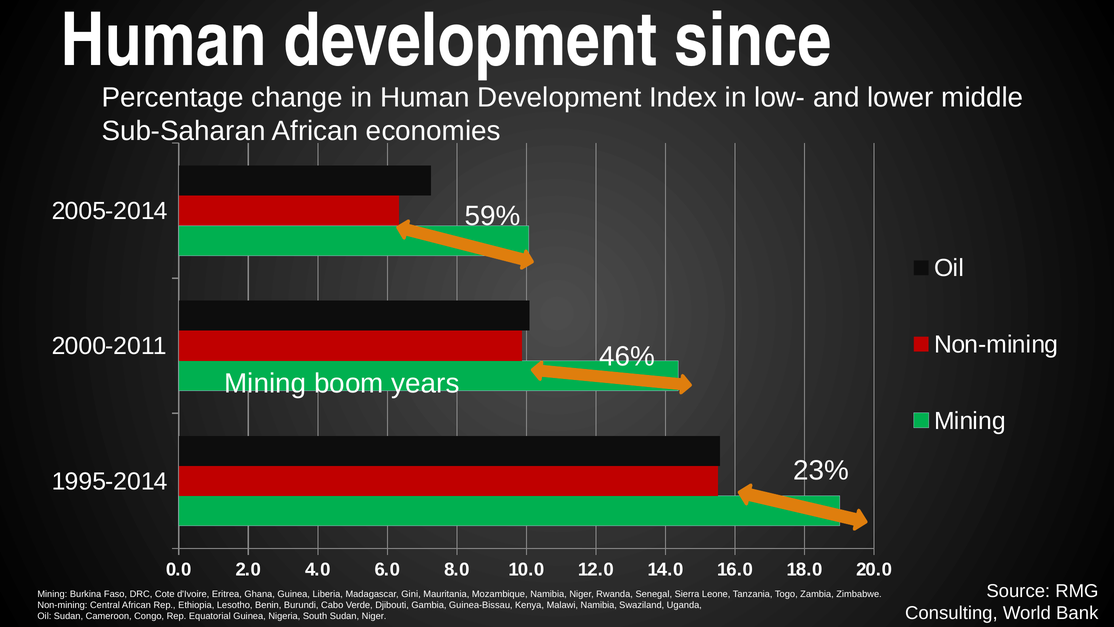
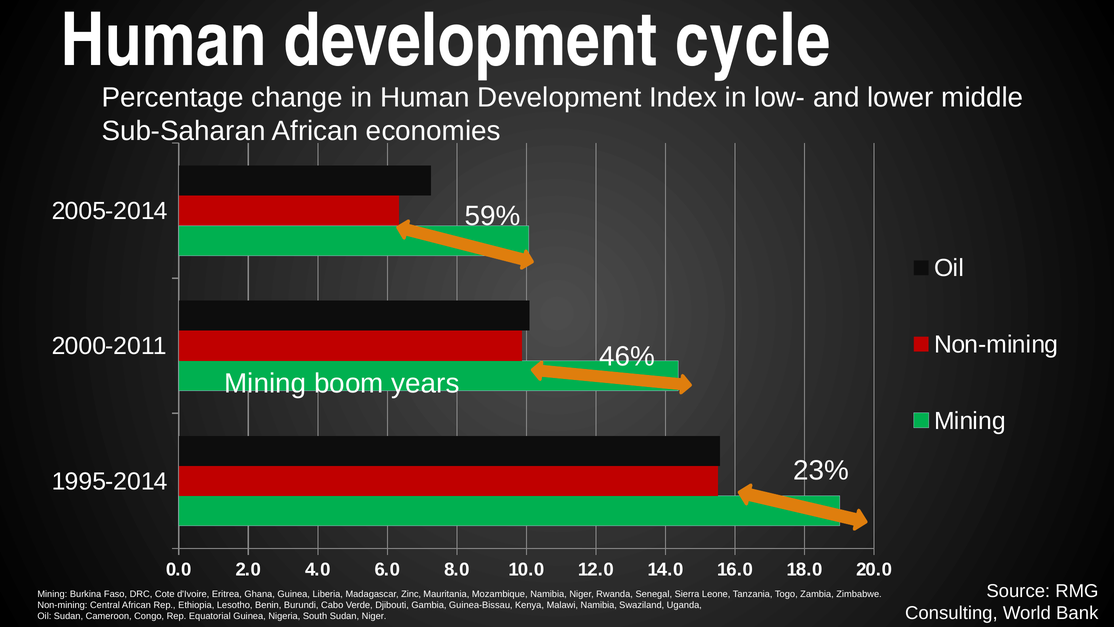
since: since -> cycle (753, 41)
Gini: Gini -> Zinc (411, 594)
